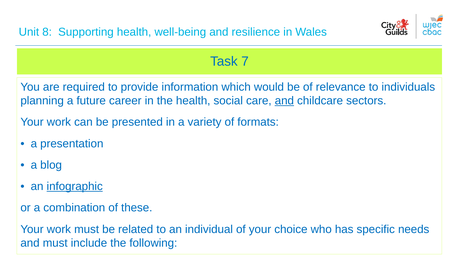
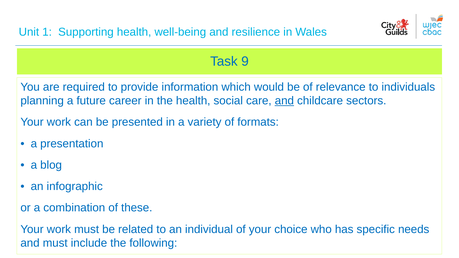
8: 8 -> 1 (47, 32)
7: 7 -> 9 (245, 61)
infographic underline: present -> none (75, 187)
